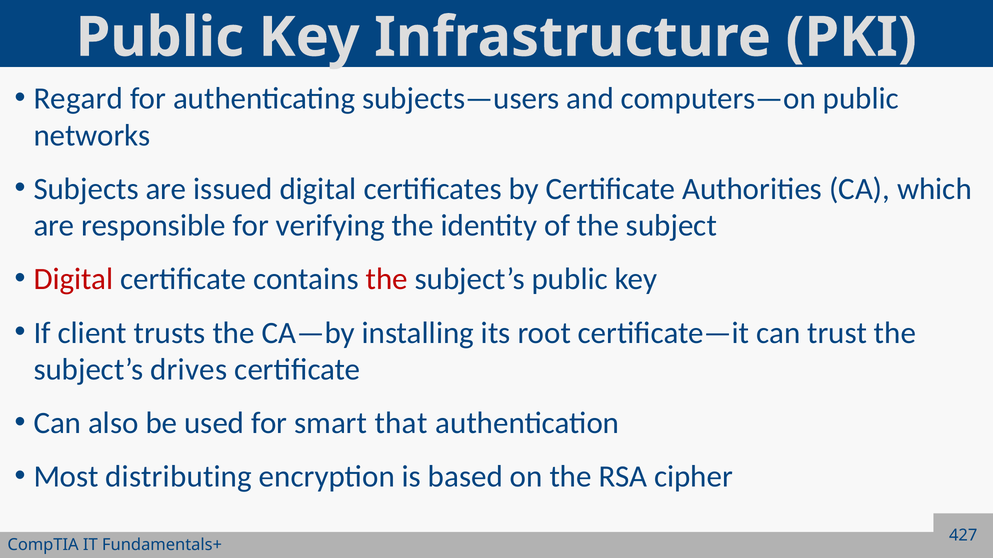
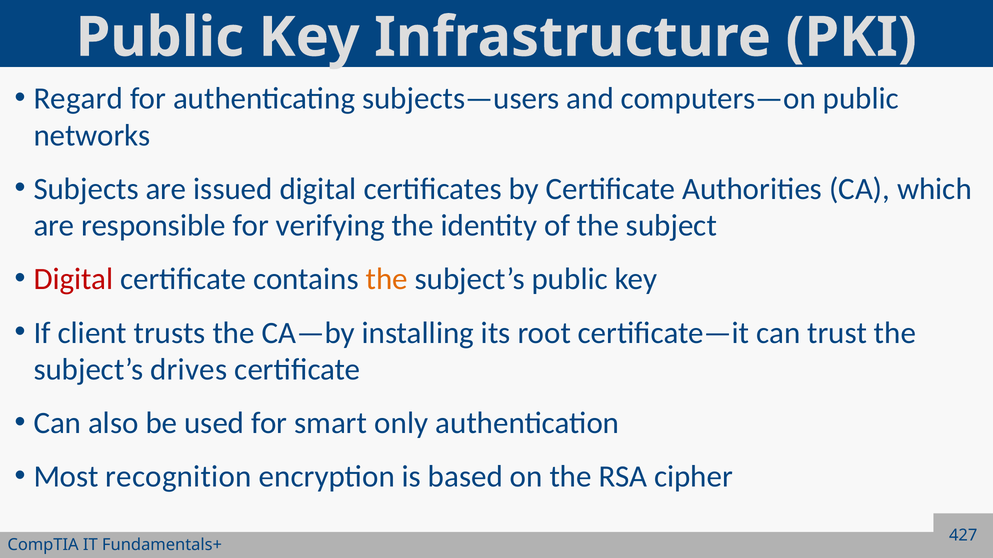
the colour: red -> orange (387, 280)
that: that -> only (401, 424)
distributing: distributing -> recognition (179, 477)
